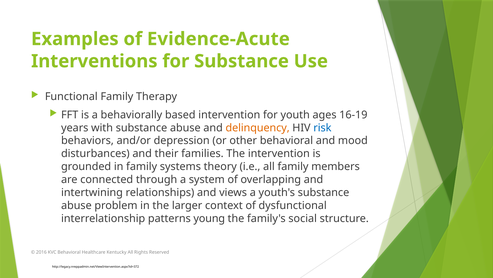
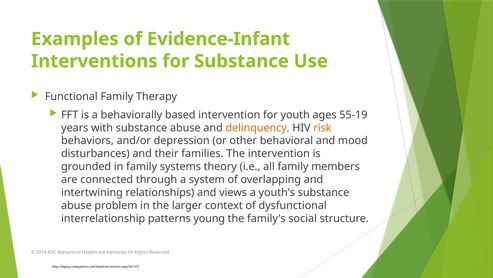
Evidence-Acute: Evidence-Acute -> Evidence-Infant (219, 39)
16-19: 16-19 -> 55-19 (353, 115)
risk colour: blue -> orange (322, 127)
